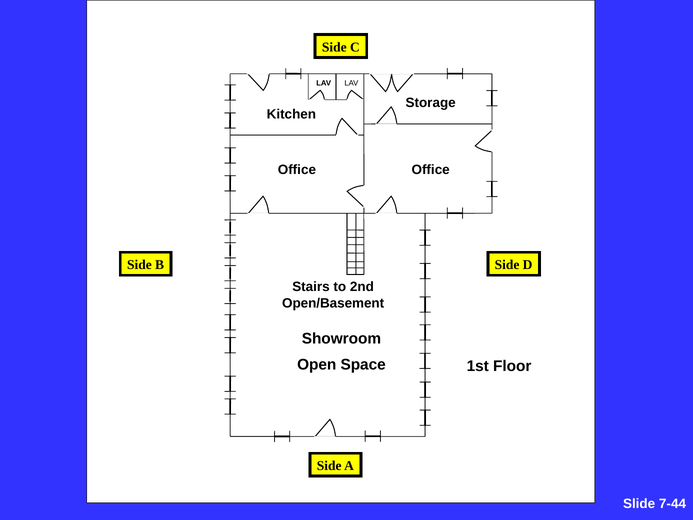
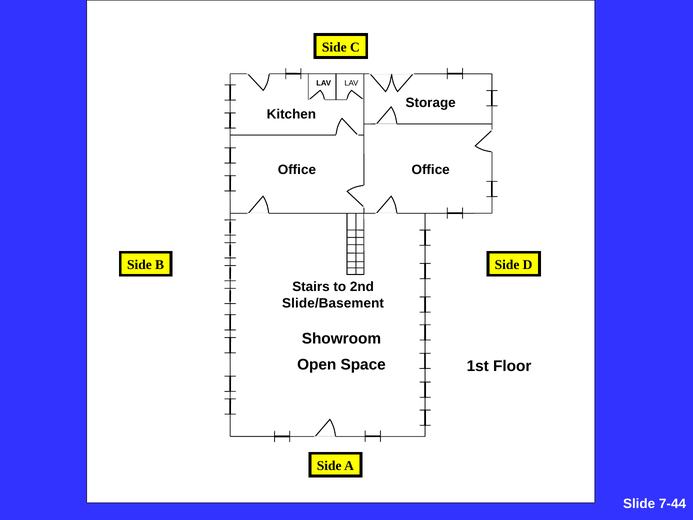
Open/Basement: Open/Basement -> Slide/Basement (333, 303)
